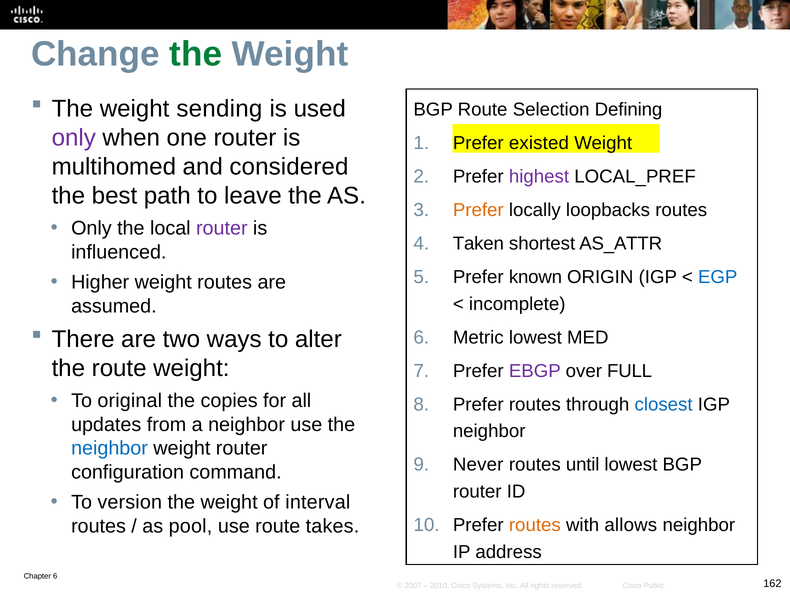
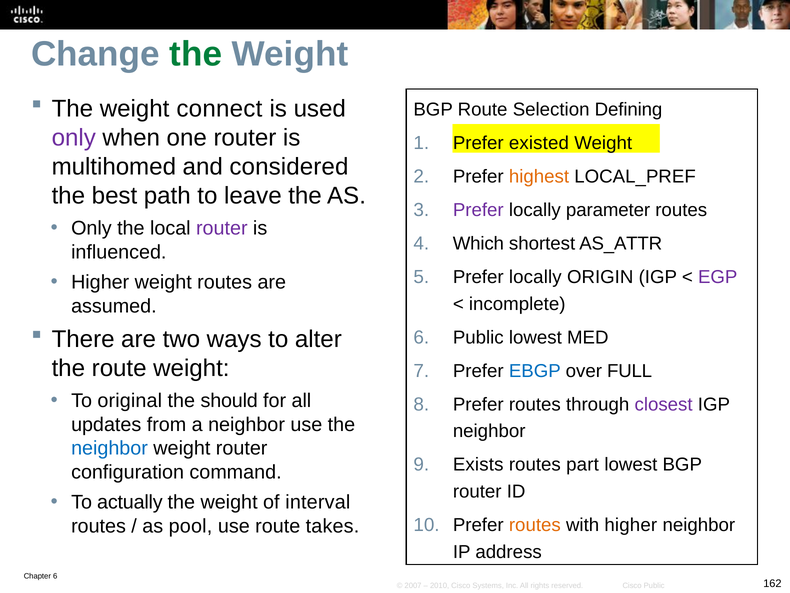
sending: sending -> connect (219, 109)
highest colour: purple -> orange (539, 176)
Prefer colour: orange -> purple (478, 210)
loopbacks: loopbacks -> parameter (608, 210)
Taken: Taken -> Which (478, 243)
known: known -> locally (535, 277)
EGP colour: blue -> purple (718, 277)
Metric: Metric -> Public (478, 337)
EBGP colour: purple -> blue (535, 371)
copies: copies -> should (229, 401)
closest colour: blue -> purple (664, 404)
Never: Never -> Exists (478, 464)
until: until -> part (583, 464)
version: version -> actually (130, 502)
with allows: allows -> higher (631, 525)
